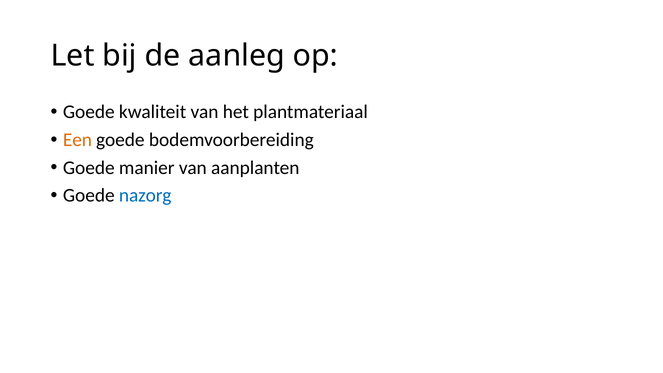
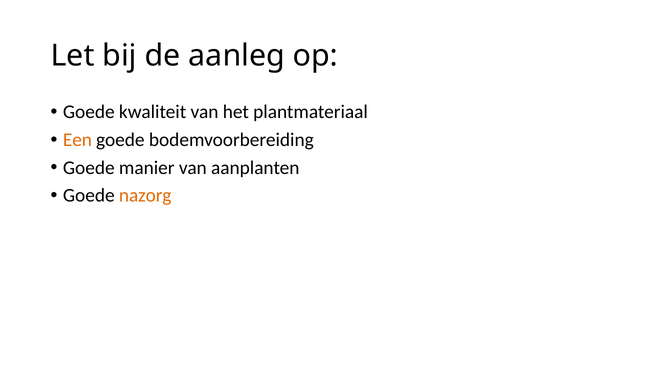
nazorg colour: blue -> orange (145, 195)
